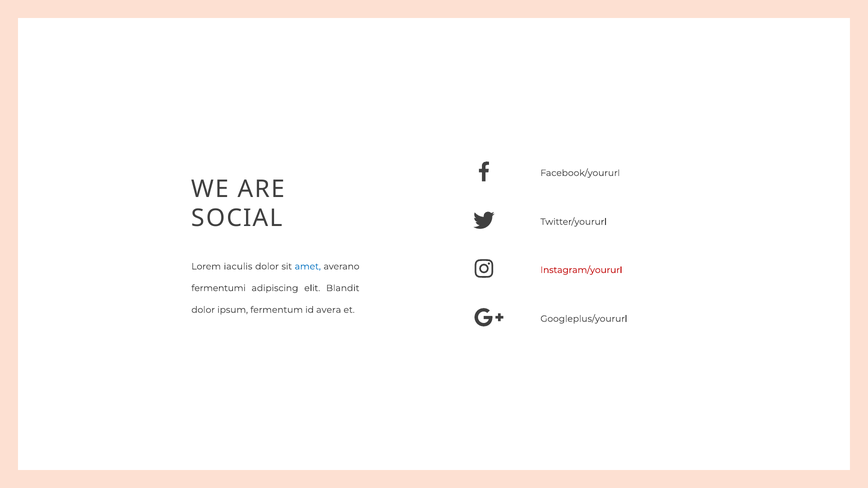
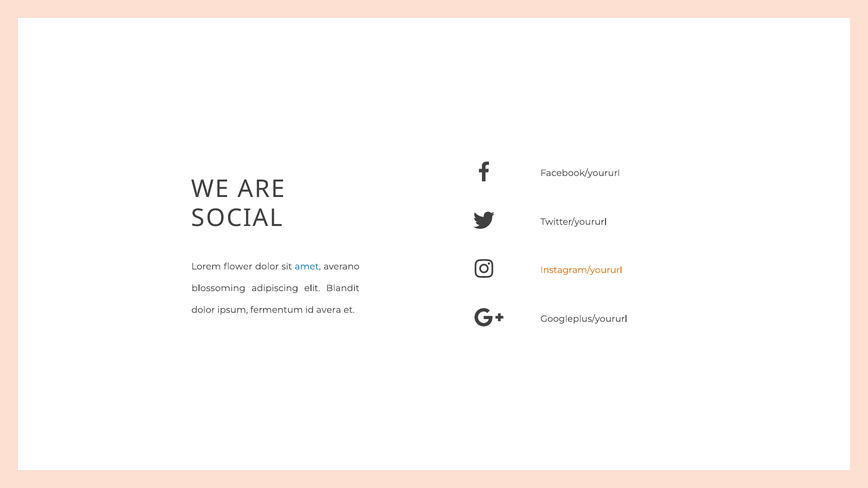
iaculis: iaculis -> flower (238, 267)
Instagram/yoururl colour: red -> orange (581, 270)
fermentumi: fermentumi -> blossoming (218, 288)
